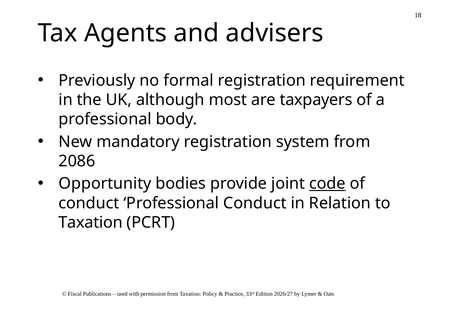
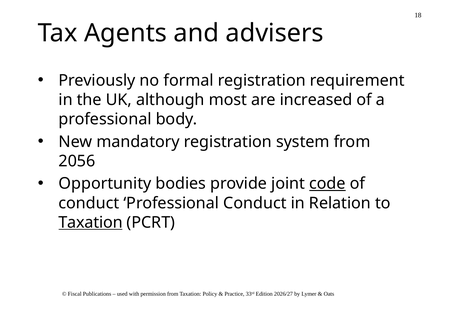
taxpayers: taxpayers -> increased (316, 100)
2086: 2086 -> 2056 (77, 161)
Taxation underline: none -> present (91, 222)
